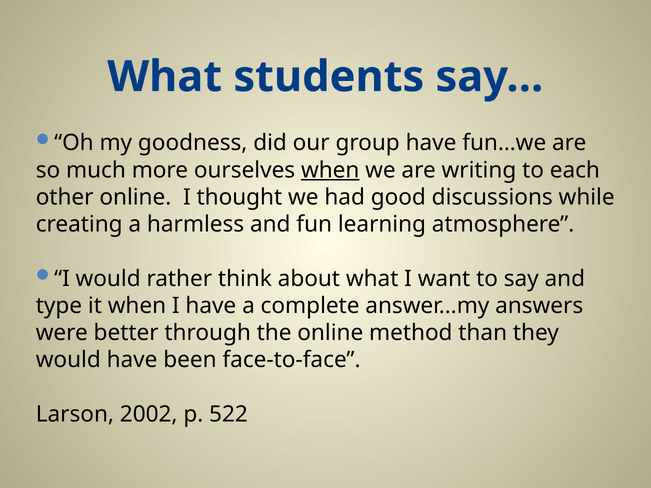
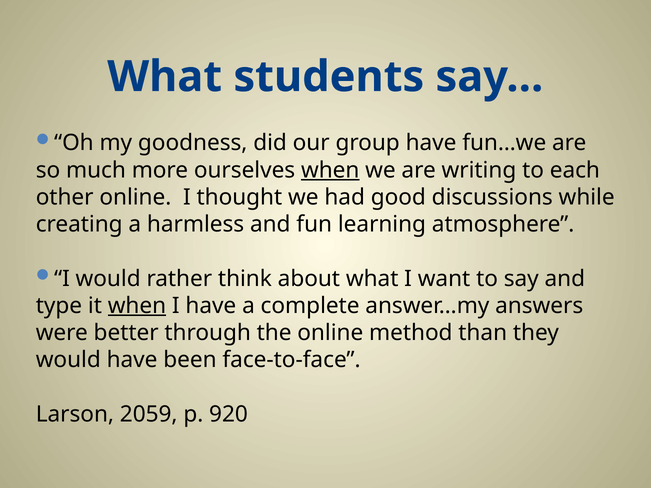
when underline: none -> present (137, 306)
2002: 2002 -> 2059 (149, 414)
522: 522 -> 920 (228, 414)
